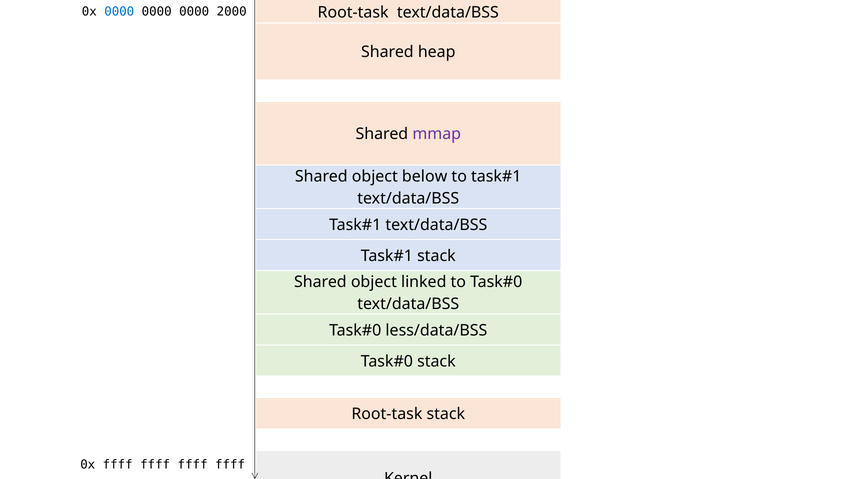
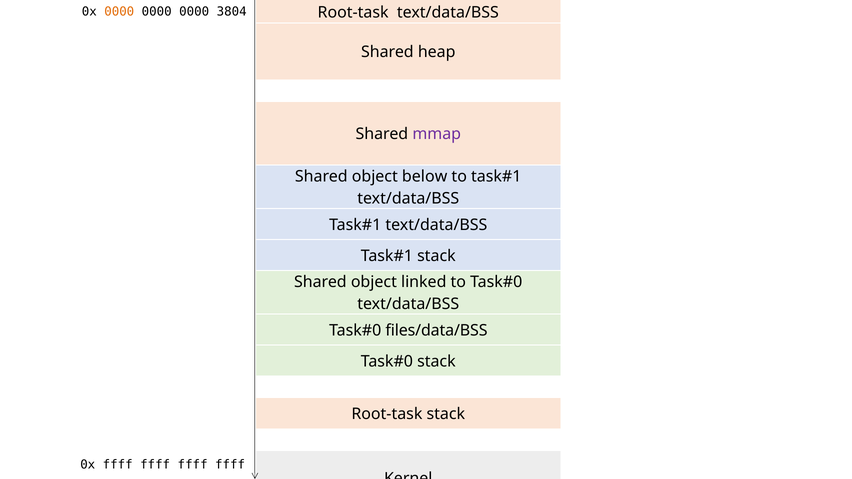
0000 colour: blue -> orange (119, 11)
2000: 2000 -> 3804 (232, 11)
less/data/BSS: less/data/BSS -> files/data/BSS (437, 330)
